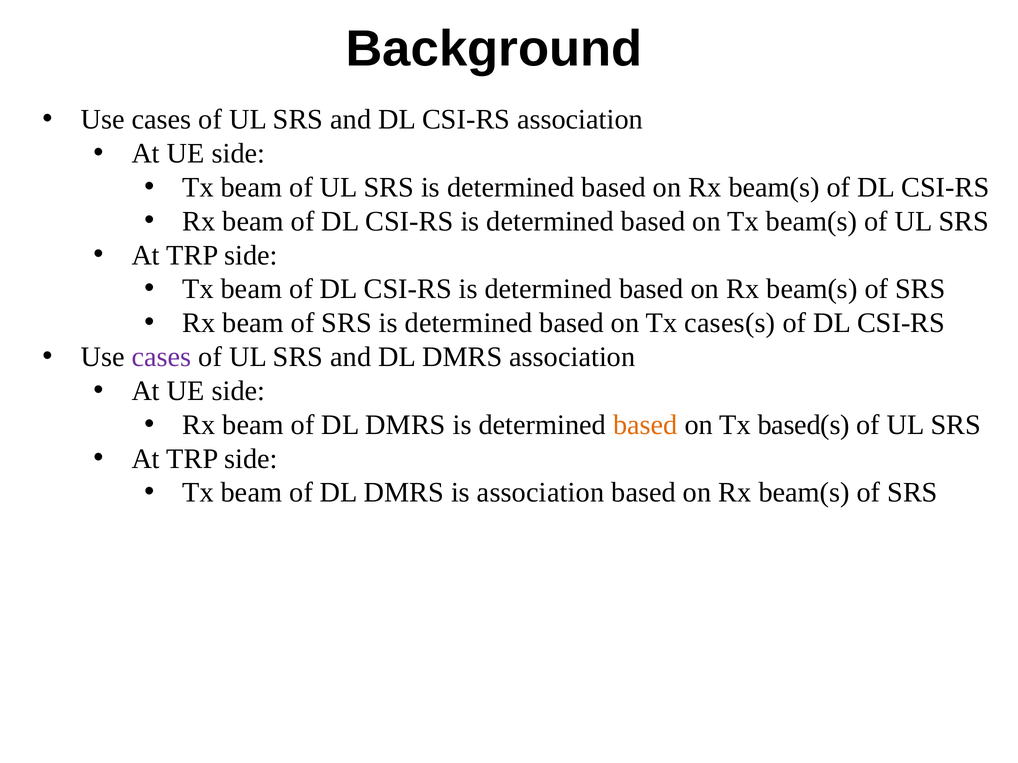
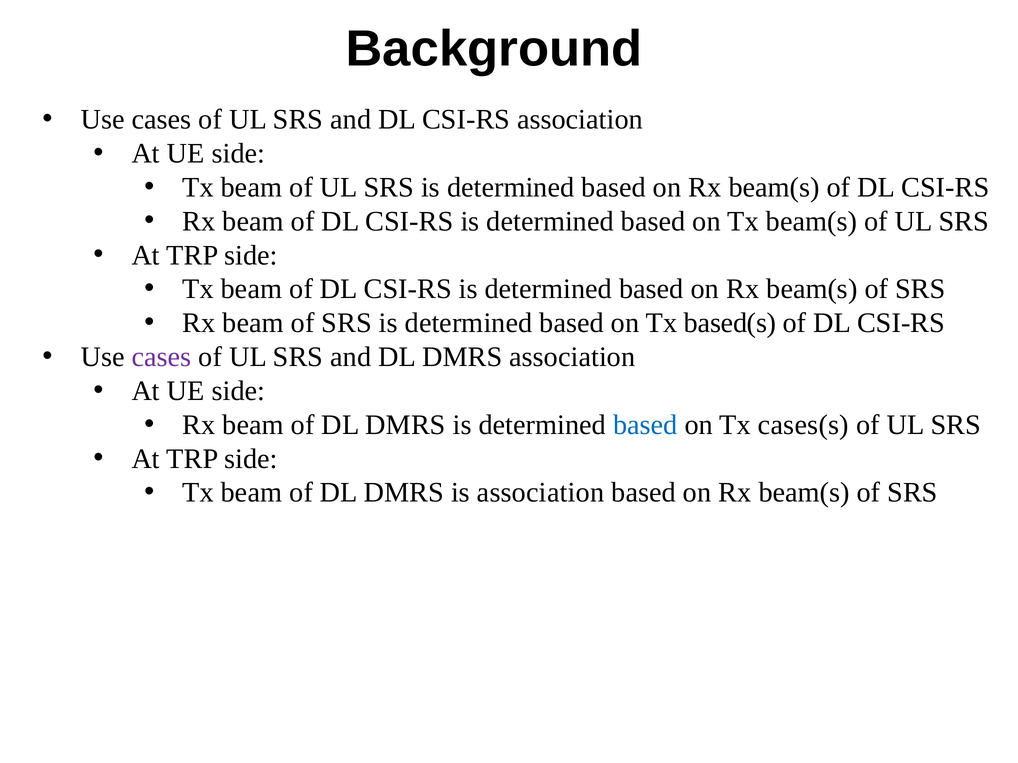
cases(s: cases(s -> based(s (730, 323)
based colour: orange -> blue (645, 425)
based(s: based(s -> cases(s (803, 425)
